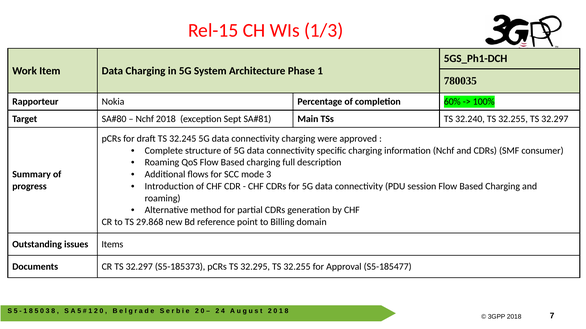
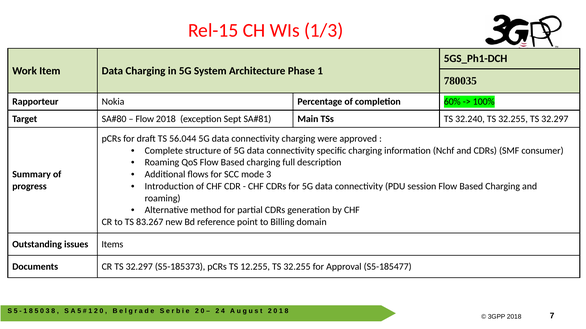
Nchf: Nchf -> Flow (145, 119)
32.245: 32.245 -> 56.044 (183, 139)
29.868: 29.868 -> 83.267 (150, 222)
32.295: 32.295 -> 12.255 (255, 267)
